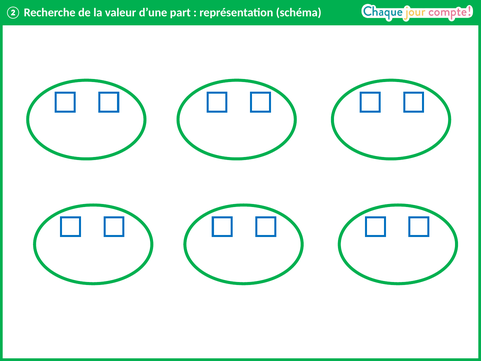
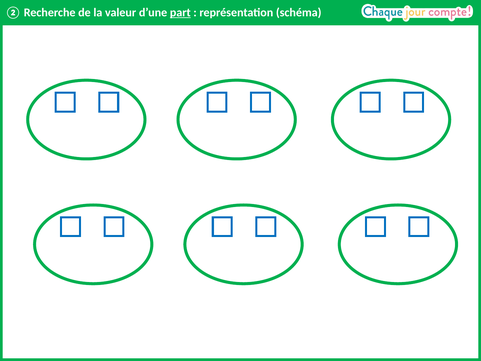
part underline: none -> present (180, 13)
